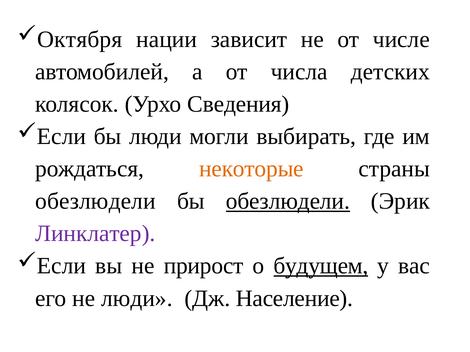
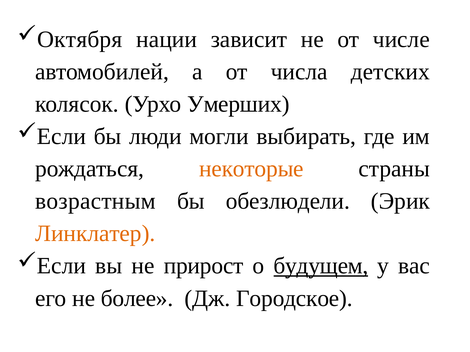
Cведения: Cведения -> Умерших (238, 104)
обезлюдели: обезлюдели -> возрастным (95, 201)
обезлюдели underline: present -> none (288, 201)
Линклатер colour: purple -> orange (95, 234)
не люди: люди -> более (137, 299)
Население: Население -> Городское (294, 299)
